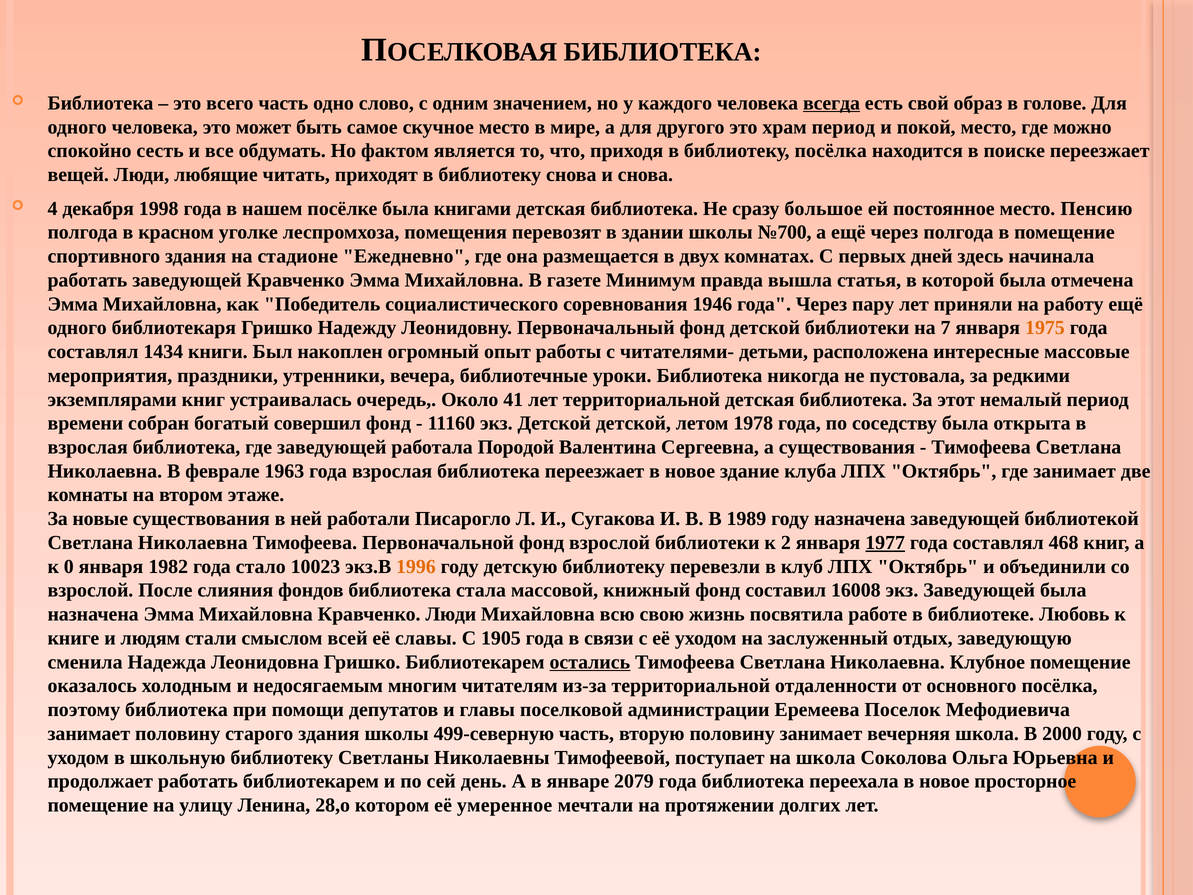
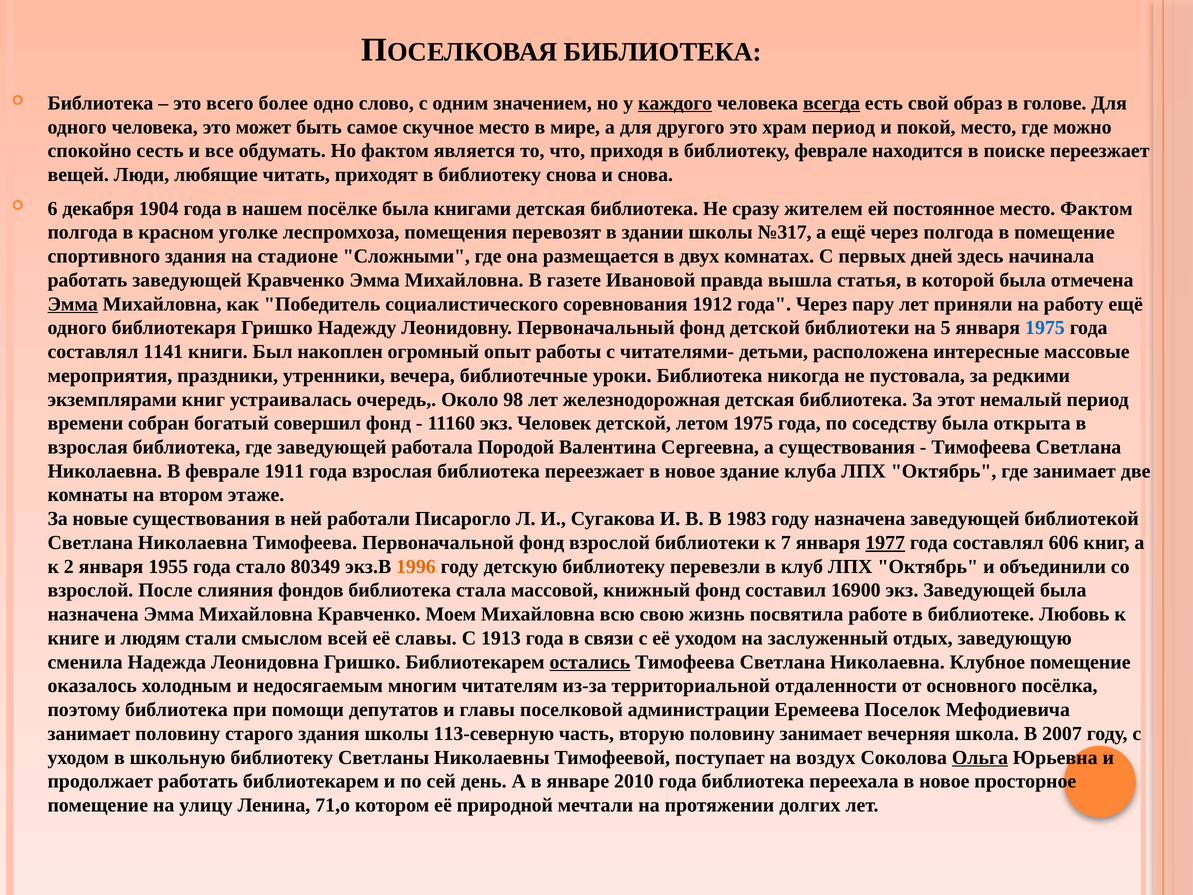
всего часть: часть -> более (283, 103)
каждого underline: none -> present (675, 103)
библиотеку посёлка: посёлка -> феврале (831, 151)
4: 4 -> 6 (52, 208)
1998: 1998 -> 1904 (159, 208)
большое: большое -> жителем (824, 208)
место Пенсию: Пенсию -> Фактом (1096, 208)
№700: №700 -> №317 (785, 232)
Ежедневно: Ежедневно -> Сложными (406, 256)
Минимум: Минимум -> Ивановой (651, 280)
Эмма underline: none -> present (73, 304)
1946: 1946 -> 1912 (712, 304)
7: 7 -> 5 (946, 328)
1975 colour: orange -> blue (1045, 328)
1434: 1434 -> 1141 (163, 352)
41: 41 -> 98 (513, 399)
лет территориальной: территориальной -> железнодорожная (642, 399)
экз Детской: Детской -> Человек (554, 423)
летом 1978: 1978 -> 1975 (753, 423)
1963: 1963 -> 1911 (284, 471)
1989: 1989 -> 1983 (746, 519)
2: 2 -> 7 (786, 543)
468: 468 -> 606 (1064, 543)
0: 0 -> 2 (69, 566)
1982: 1982 -> 1955 (168, 566)
10023: 10023 -> 80349 (315, 566)
16008: 16008 -> 16900 (856, 590)
Кравченко Люди: Люди -> Моем (451, 614)
1905: 1905 -> 1913 (501, 638)
499-северную: 499-северную -> 113-северную (494, 733)
2000: 2000 -> 2007 (1062, 733)
на школа: школа -> воздух (826, 757)
Ольга underline: none -> present (980, 757)
2079: 2079 -> 2010 (634, 781)
28,о: 28,о -> 71,о (333, 805)
умеренное: умеренное -> природной (505, 805)
